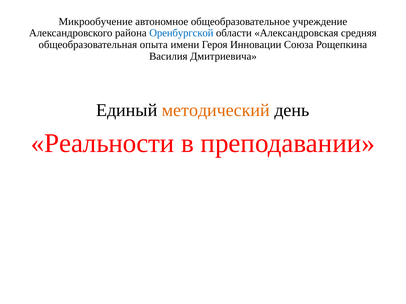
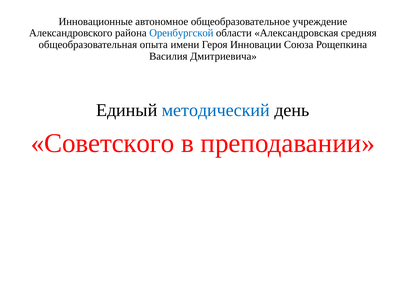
Микрообучение: Микрообучение -> Инновационные (96, 22)
методический colour: orange -> blue (216, 110)
Реальности: Реальности -> Советского (103, 144)
